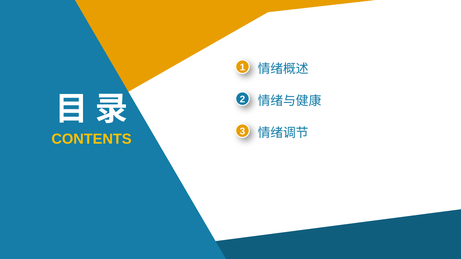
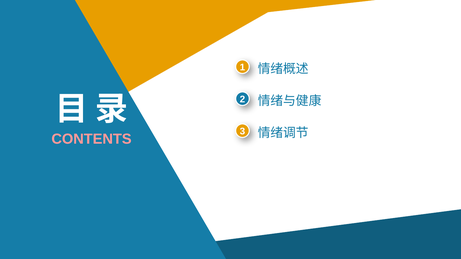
CONTENTS colour: yellow -> pink (91, 139)
